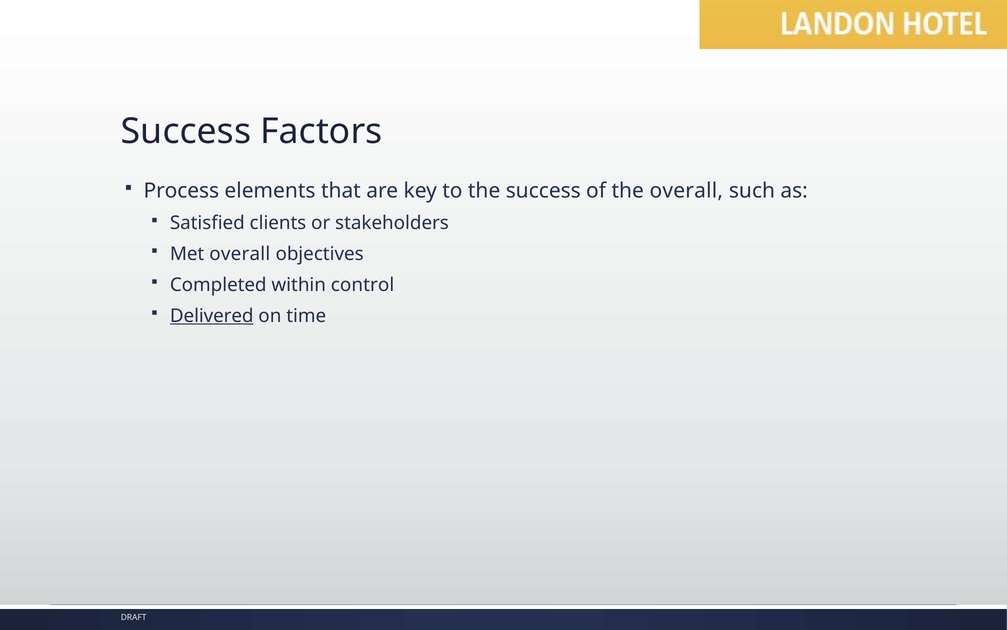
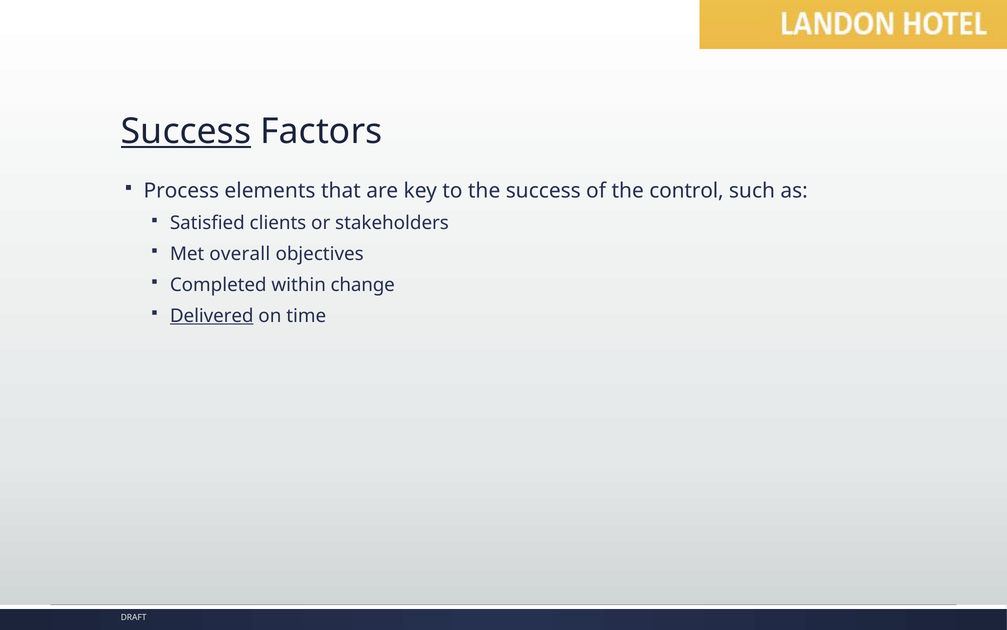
Success underline: none -> present (186, 132)
the overall: overall -> control (686, 191)
control: control -> change (363, 285)
